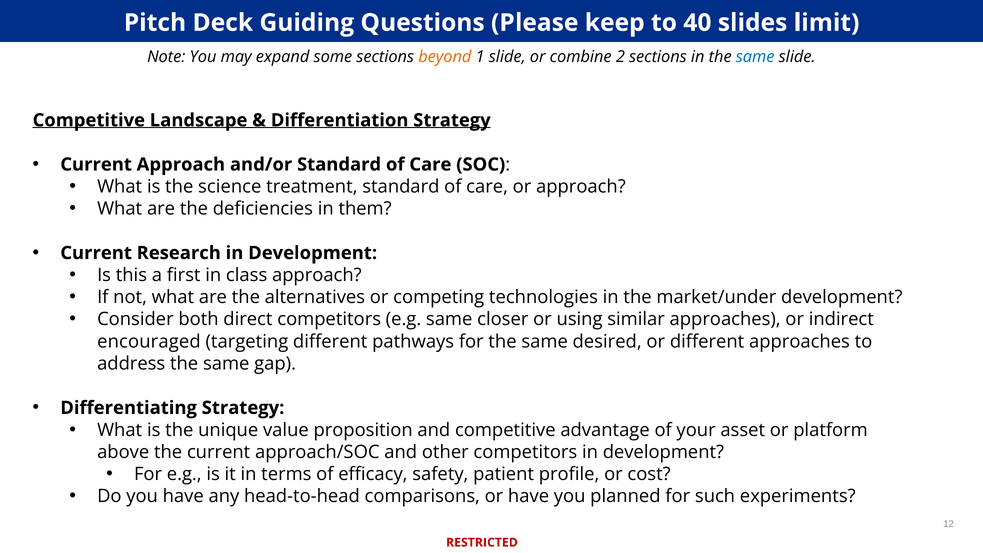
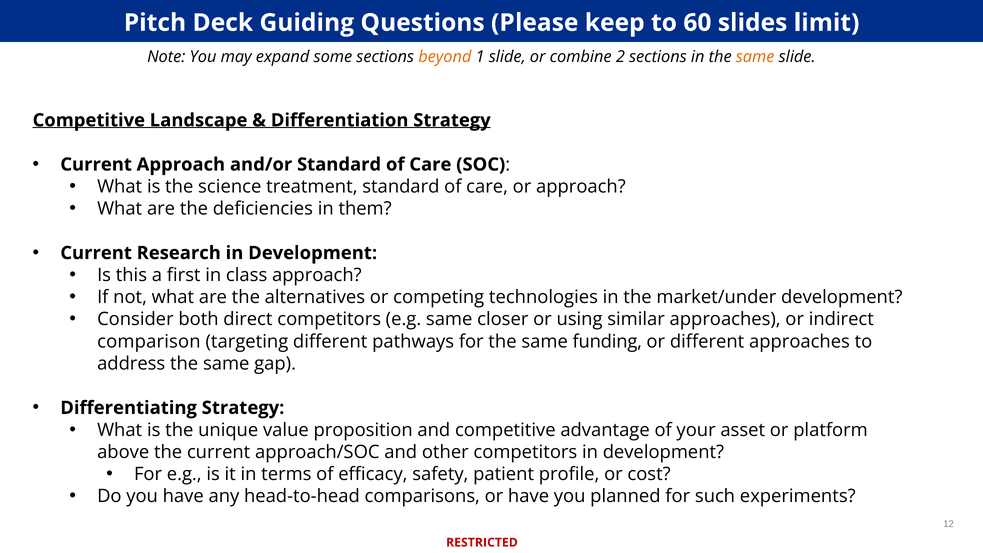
40: 40 -> 60 (697, 23)
same colour: blue -> orange (755, 57)
encouraged: encouraged -> comparison (149, 341)
desired: desired -> funding (607, 341)
